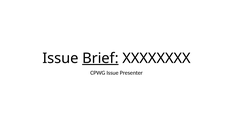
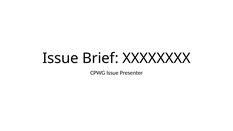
Brief underline: present -> none (100, 58)
